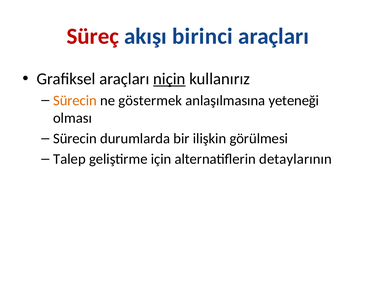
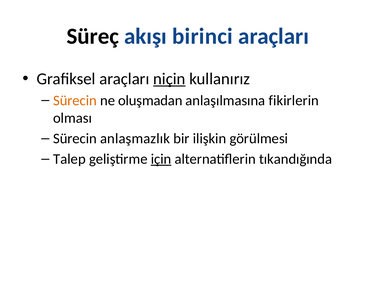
Süreç colour: red -> black (93, 36)
göstermek: göstermek -> oluşmadan (150, 100)
yeteneği: yeteneği -> fikirlerin (294, 100)
durumlarda: durumlarda -> anlaşmazlık (135, 139)
için underline: none -> present (161, 159)
detaylarının: detaylarının -> tıkandığında (296, 159)
